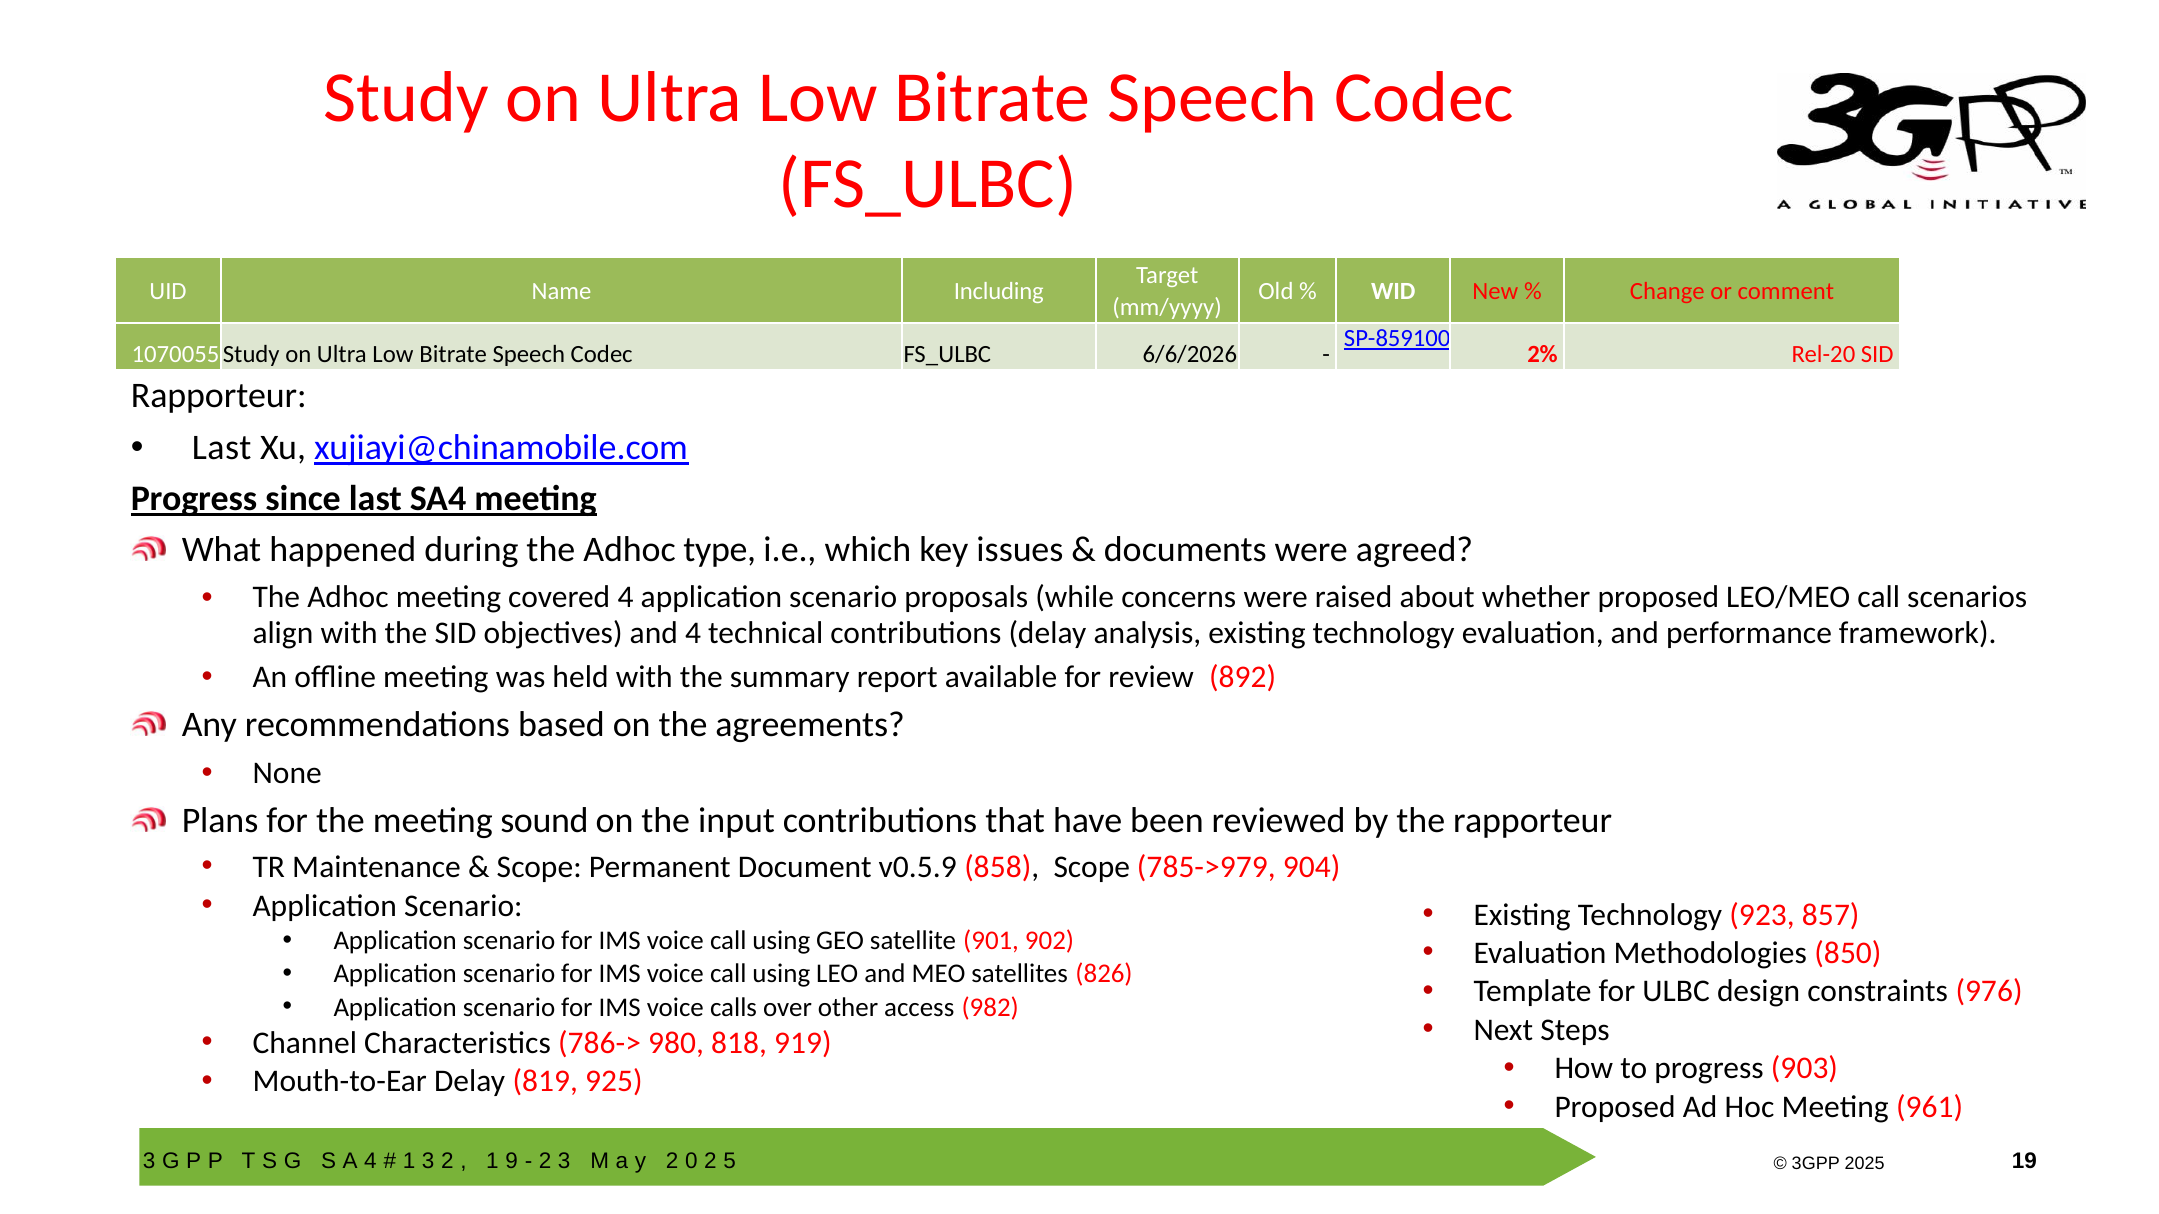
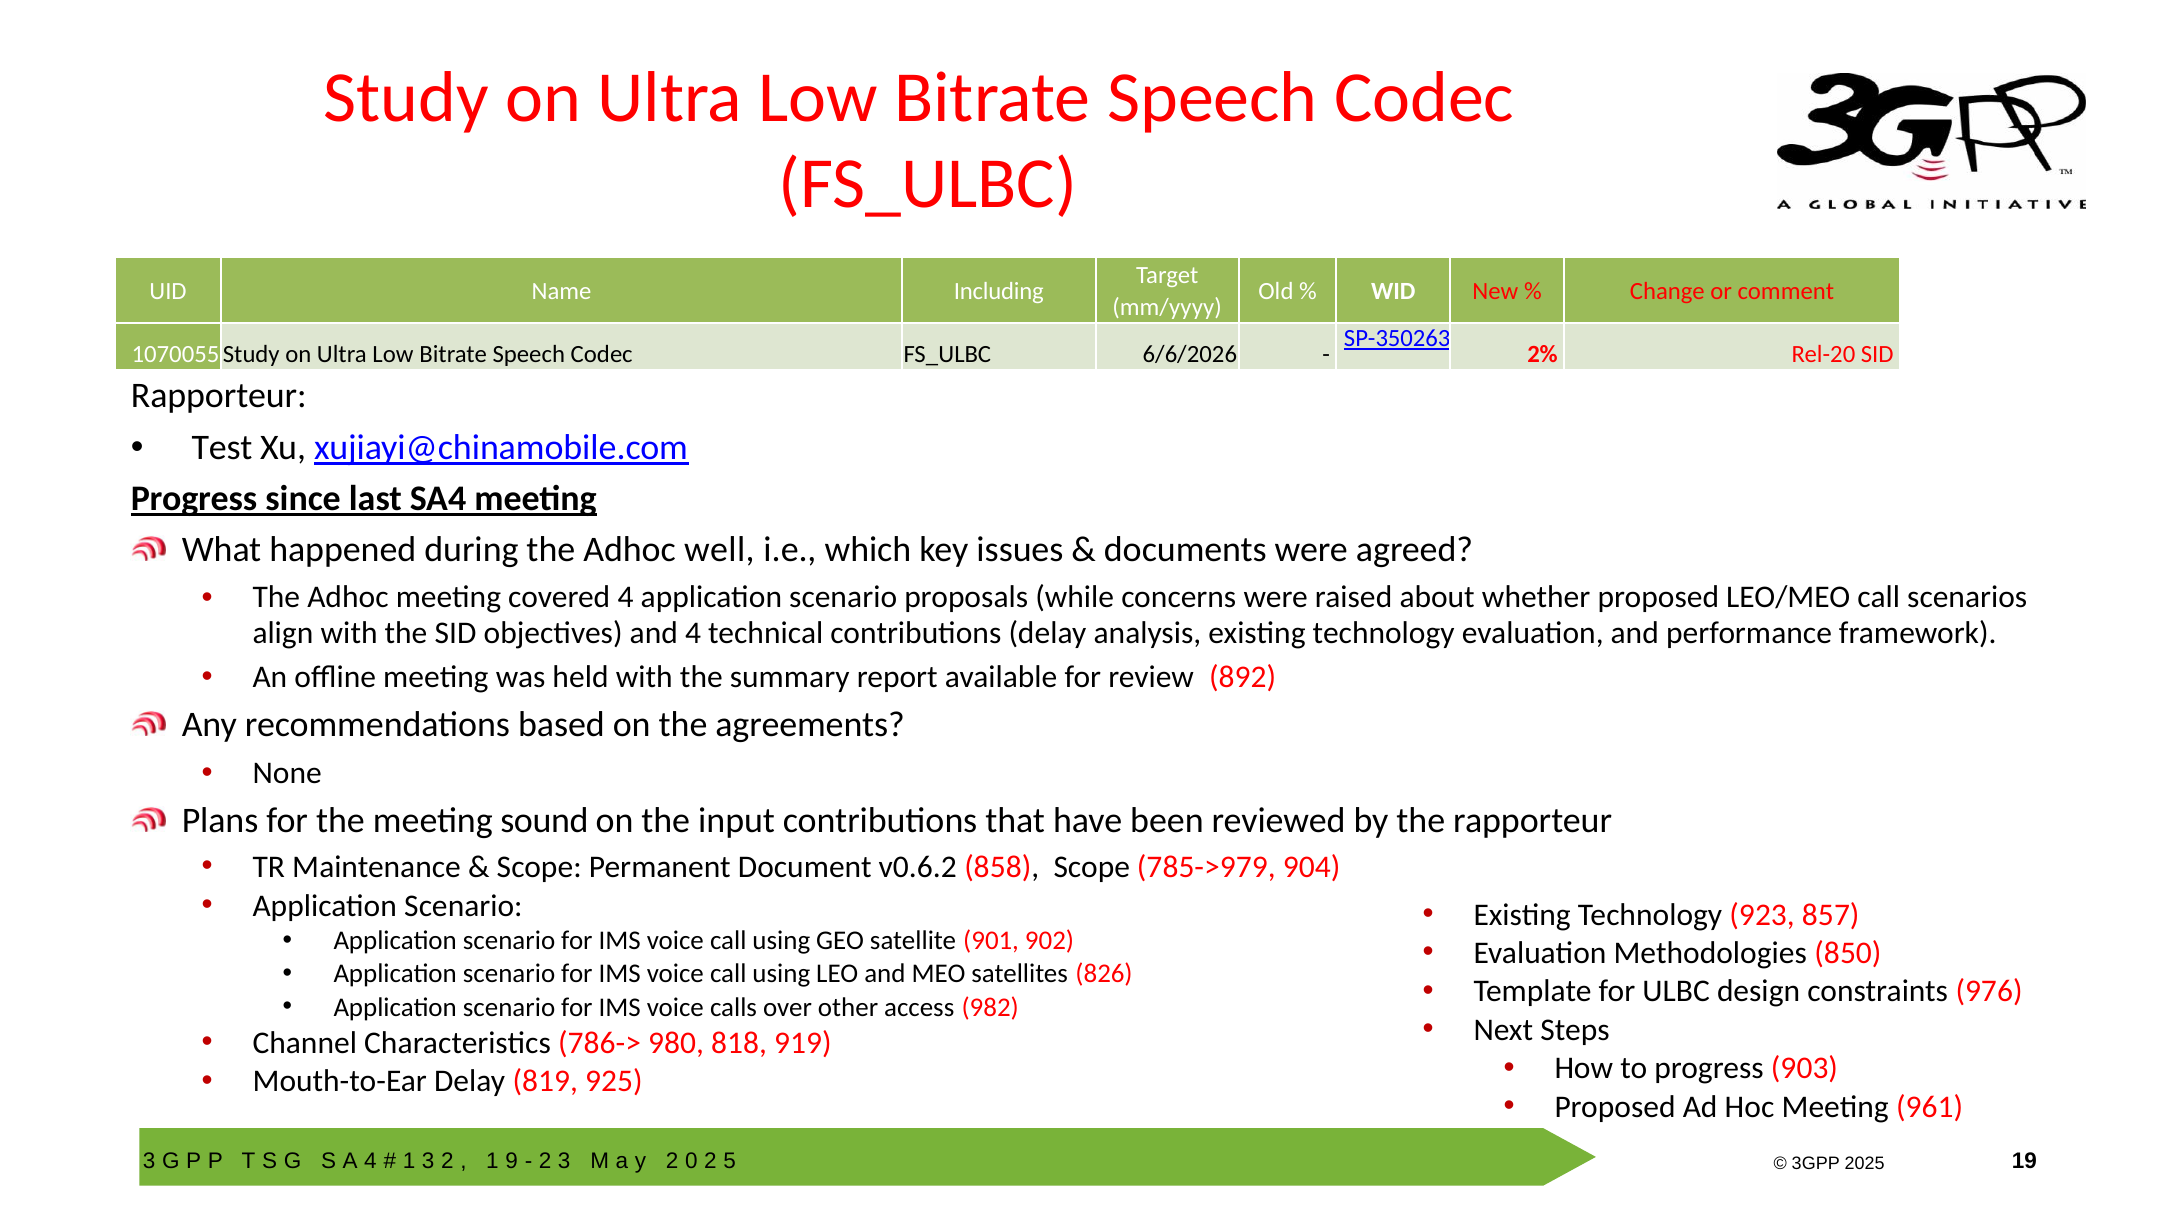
SP-859100: SP-859100 -> SP-350263 (1397, 338)
Last: Last -> Test (222, 448)
type: type -> well (719, 550)
v0.5.9: v0.5.9 -> v0.6.2 (918, 868)
